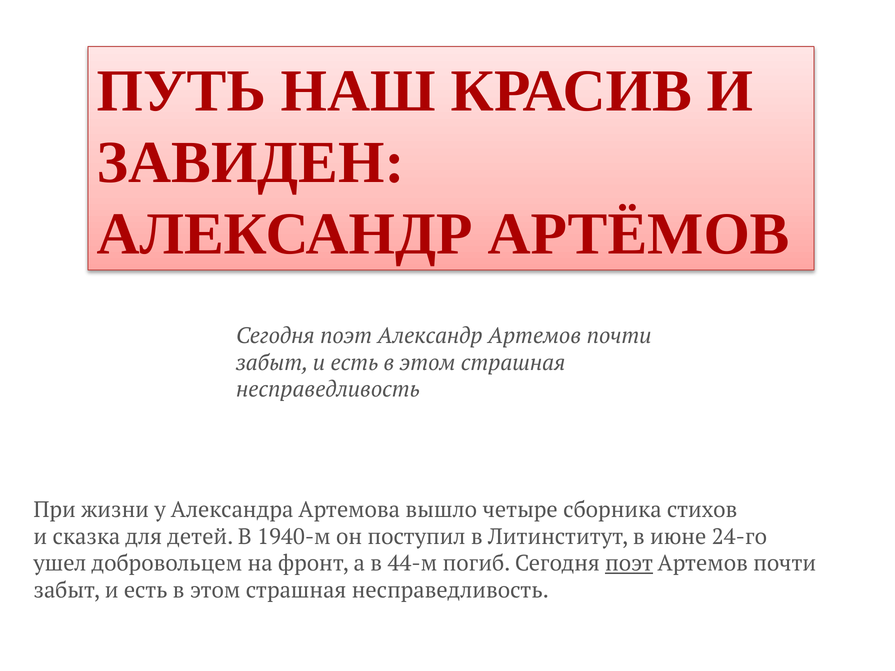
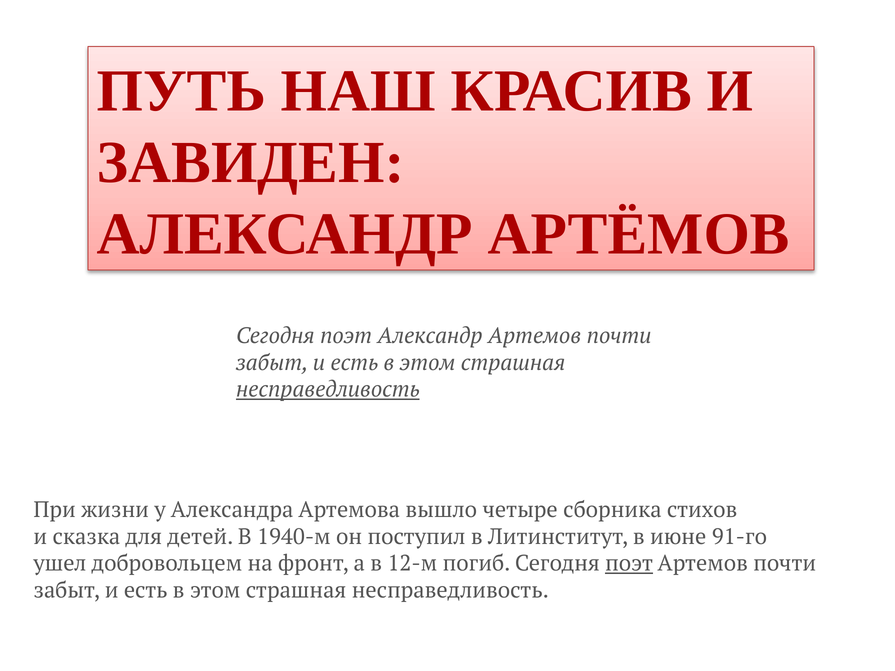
несправедливость underline: none -> present (328, 390)
24-го: 24-го -> 91-го (739, 537)
44-м: 44-м -> 12-м (412, 564)
